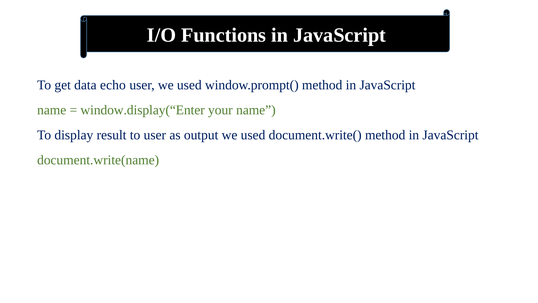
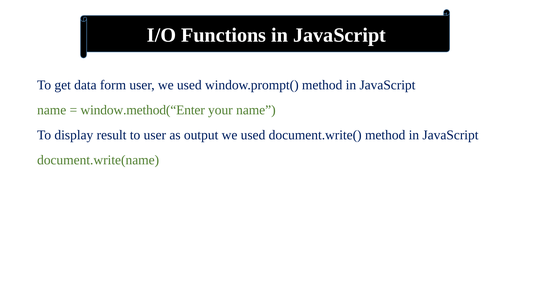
echo: echo -> form (113, 85)
window.display(“Enter: window.display(“Enter -> window.method(“Enter (143, 110)
